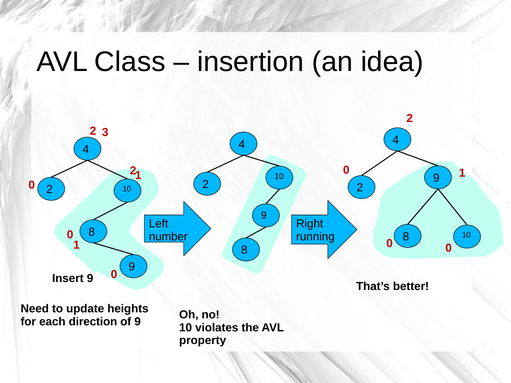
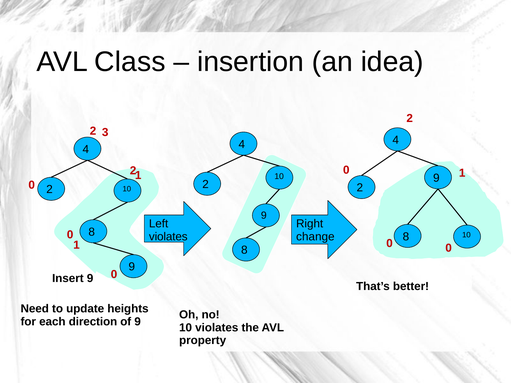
number: number -> violates (168, 237)
running: running -> change (315, 237)
